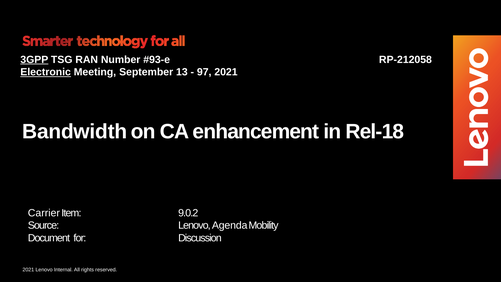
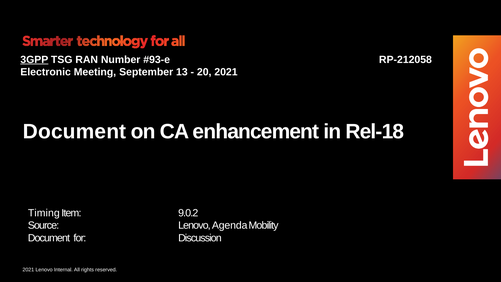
Electronic underline: present -> none (46, 72)
97: 97 -> 20 (204, 72)
Bandwidth: Bandwidth -> Document (75, 132)
Carrier: Carrier -> Timing (44, 213)
